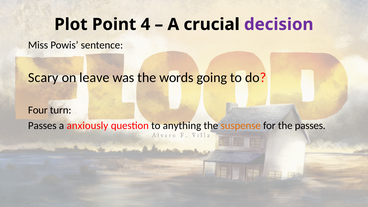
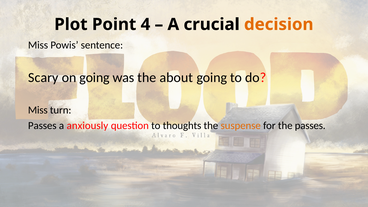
decision colour: purple -> orange (279, 24)
on leave: leave -> going (95, 78)
words: words -> about (176, 78)
Four: Four -> Miss (38, 110)
anything: anything -> thoughts (182, 126)
